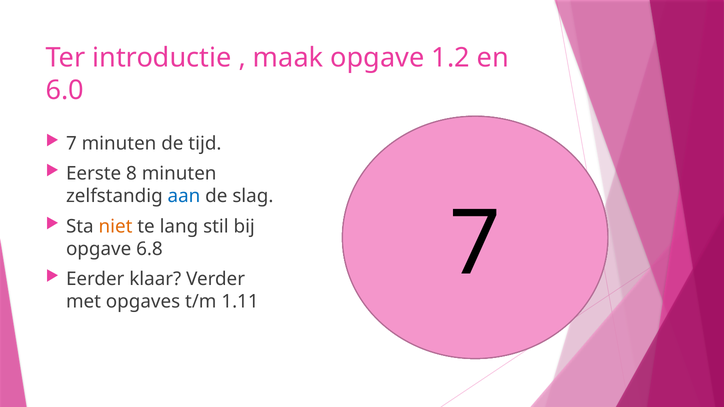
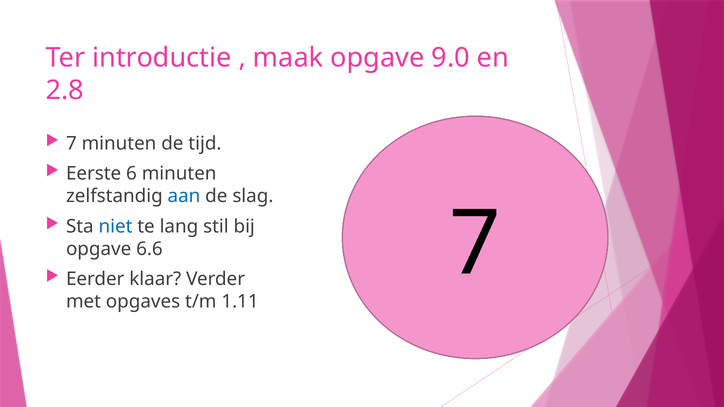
1.2: 1.2 -> 9.0 (451, 58)
6.0: 6.0 -> 2.8 (65, 90)
8: 8 -> 6 (131, 174)
niet colour: orange -> blue (116, 227)
6.8: 6.8 -> 6.6 (149, 249)
